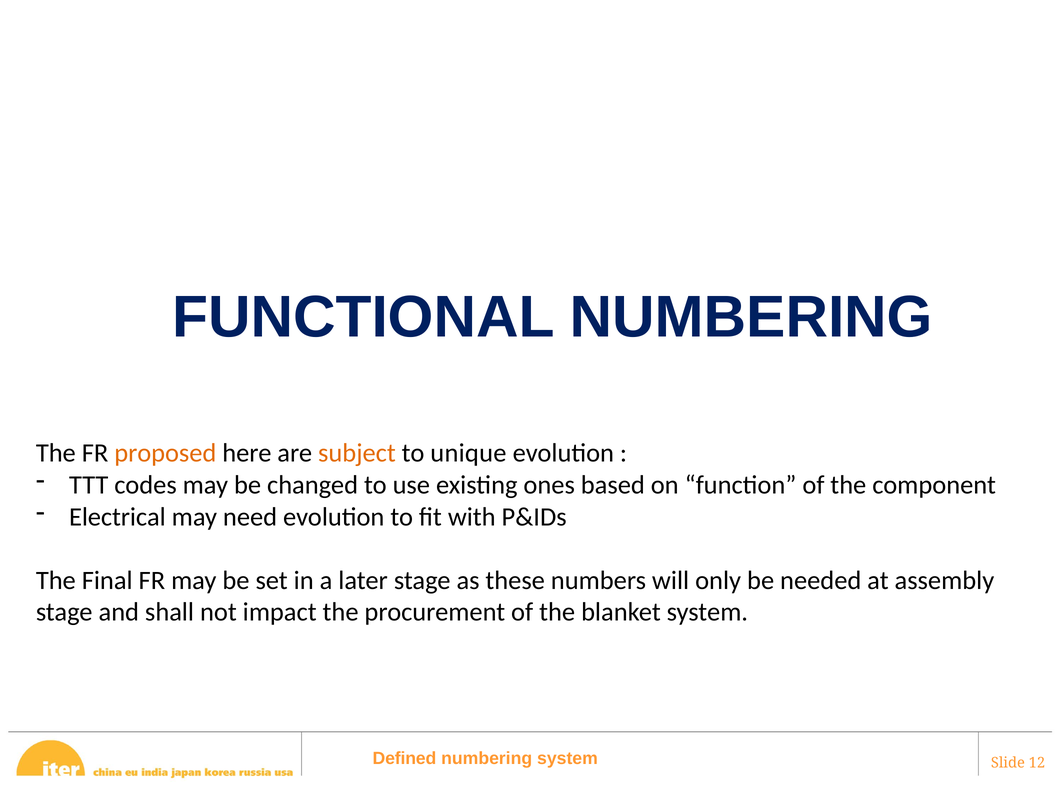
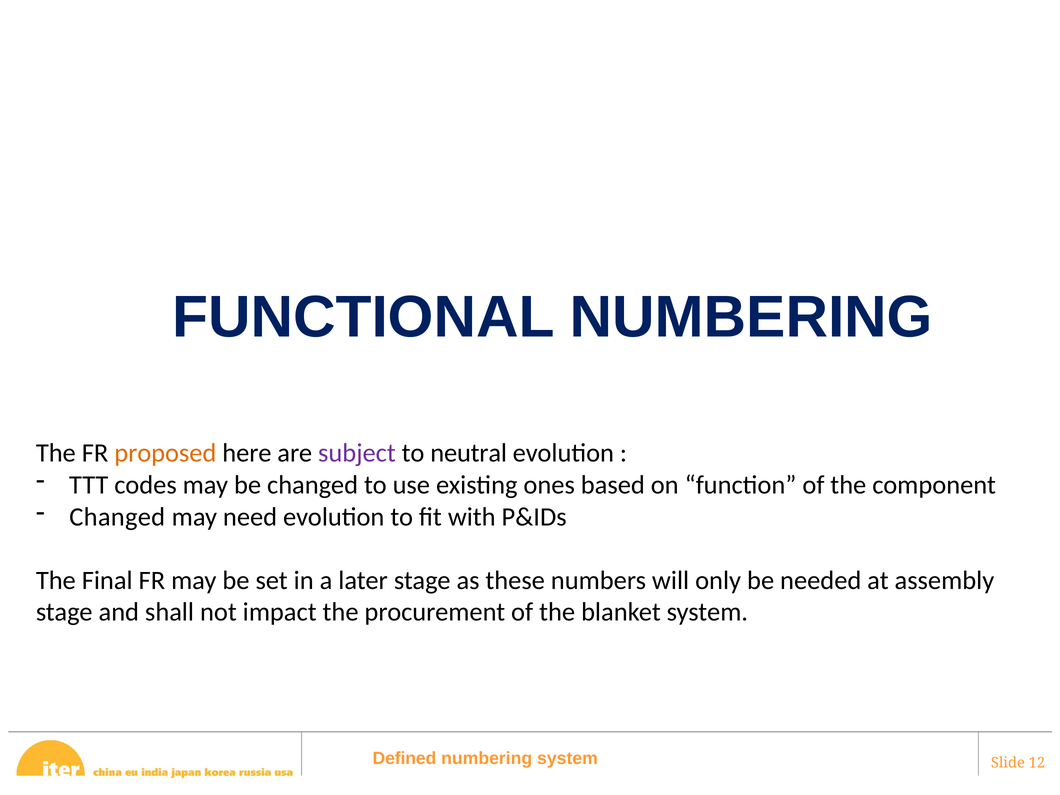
subject colour: orange -> purple (357, 453)
unique: unique -> neutral (469, 453)
Electrical: Electrical -> Changed (117, 517)
